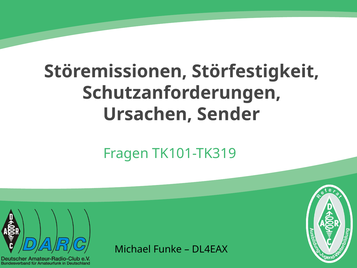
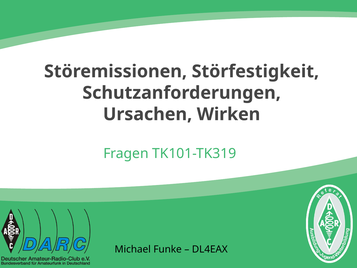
Sender: Sender -> Wirken (229, 114)
